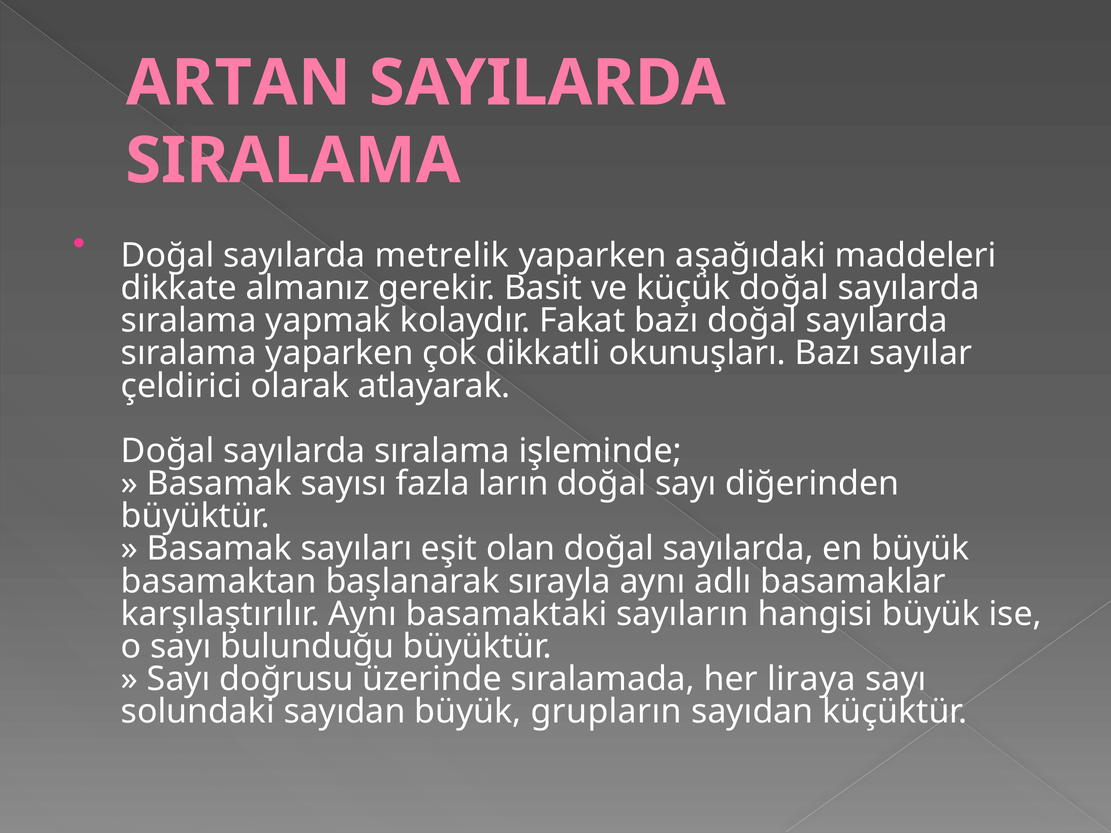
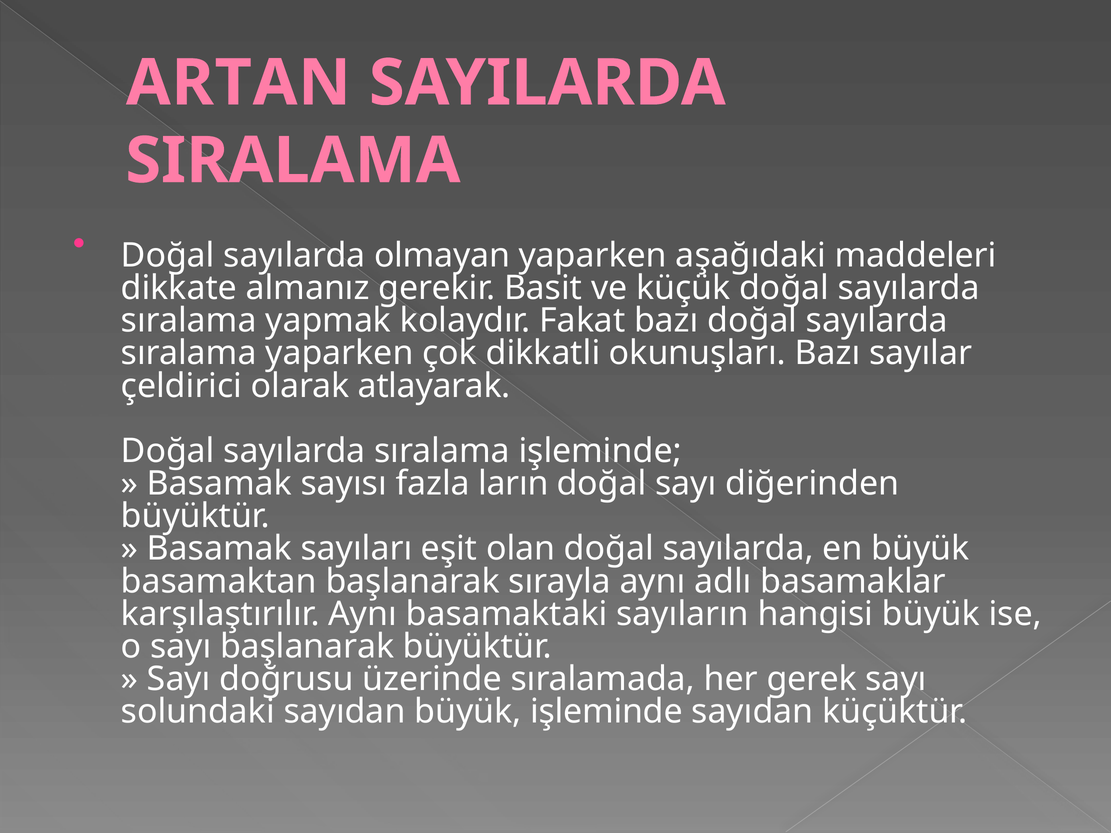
metrelik: metrelik -> olmayan (442, 256)
sayı bulunduğu: bulunduğu -> başlanarak (307, 647)
liraya: liraya -> gerek (812, 679)
büyük grupların: grupların -> işleminde (606, 712)
